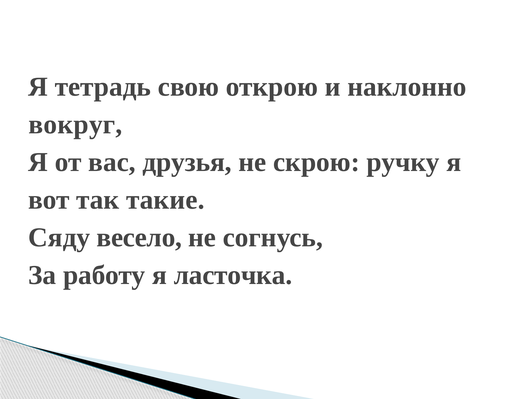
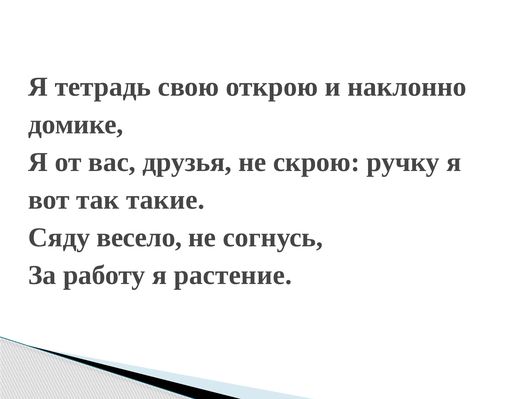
вокруг: вокруг -> домике (76, 124)
ласточка: ласточка -> растение (233, 275)
